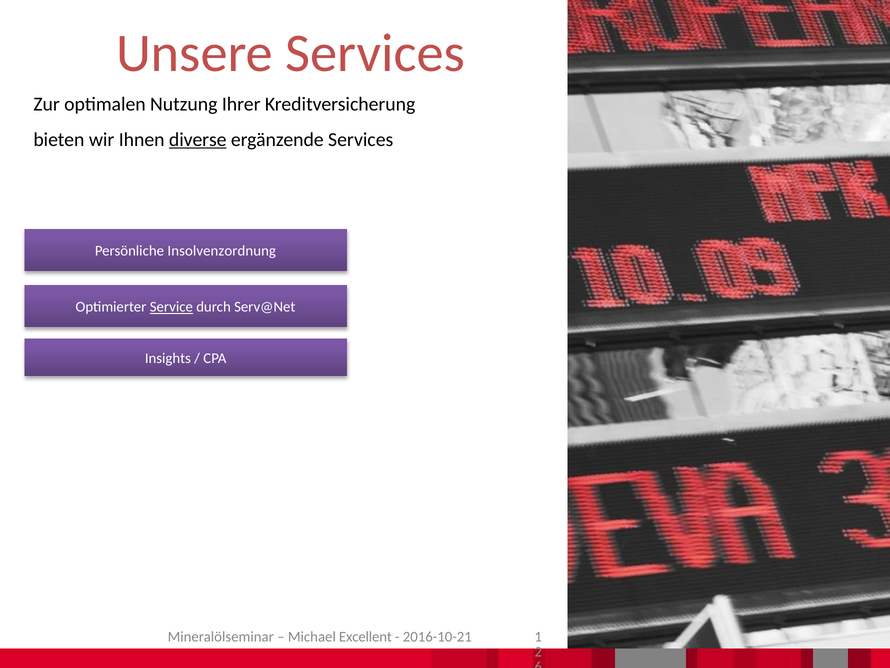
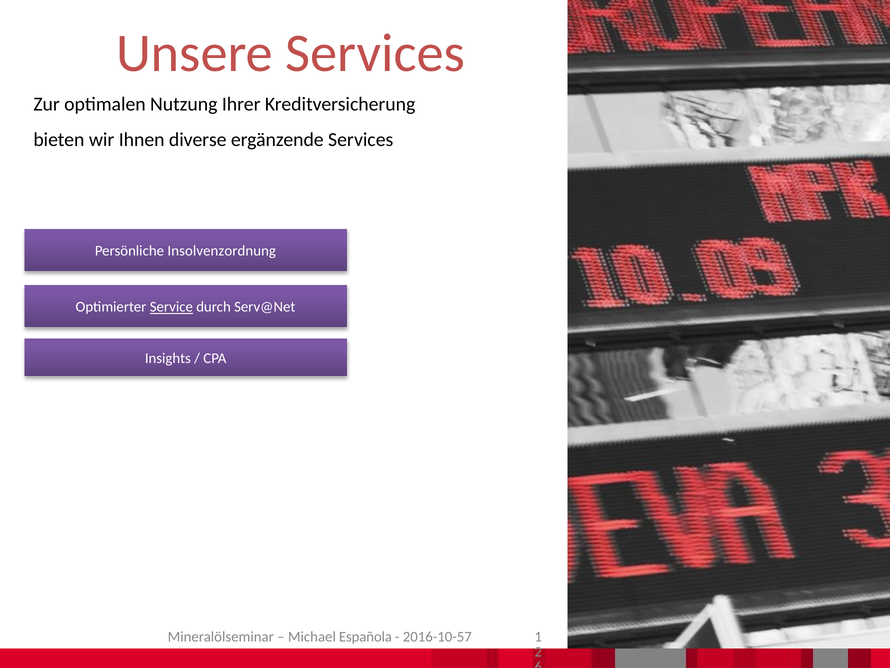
diverse underline: present -> none (198, 140)
Excellent: Excellent -> Española (365, 637)
2016-10-21: 2016-10-21 -> 2016-10-57 (437, 637)
